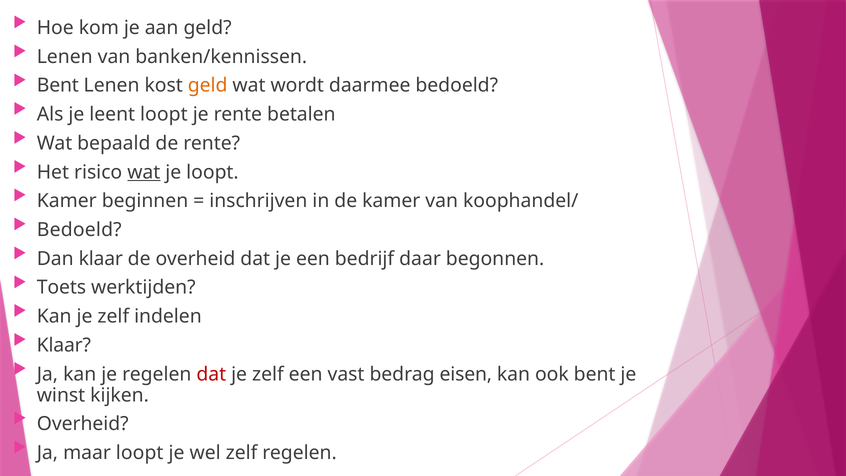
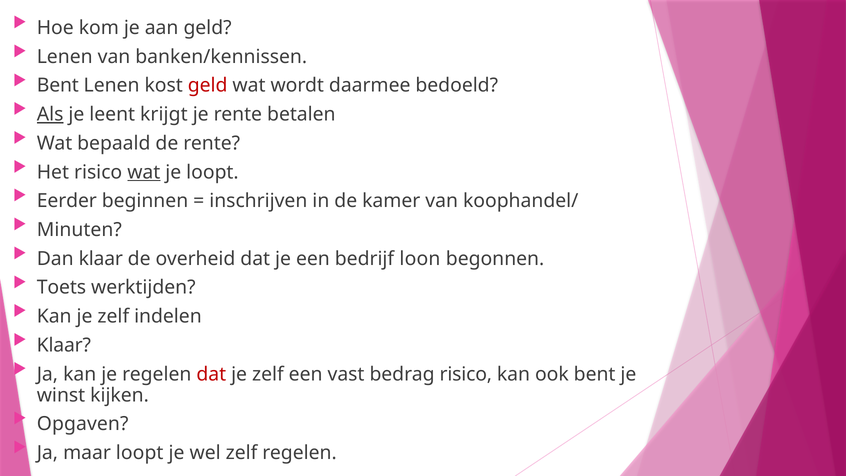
geld colour: orange -> red (208, 86)
Als underline: none -> present (50, 114)
leent loopt: loopt -> krijgt (164, 114)
Kamer: Kamer -> Eerder (67, 201)
Bedoeld: Bedoeld -> Minuten (79, 230)
daar: daar -> loon (420, 259)
bedrag eisen: eisen -> risico (466, 374)
Overheid: Overheid -> Opgaven (83, 424)
